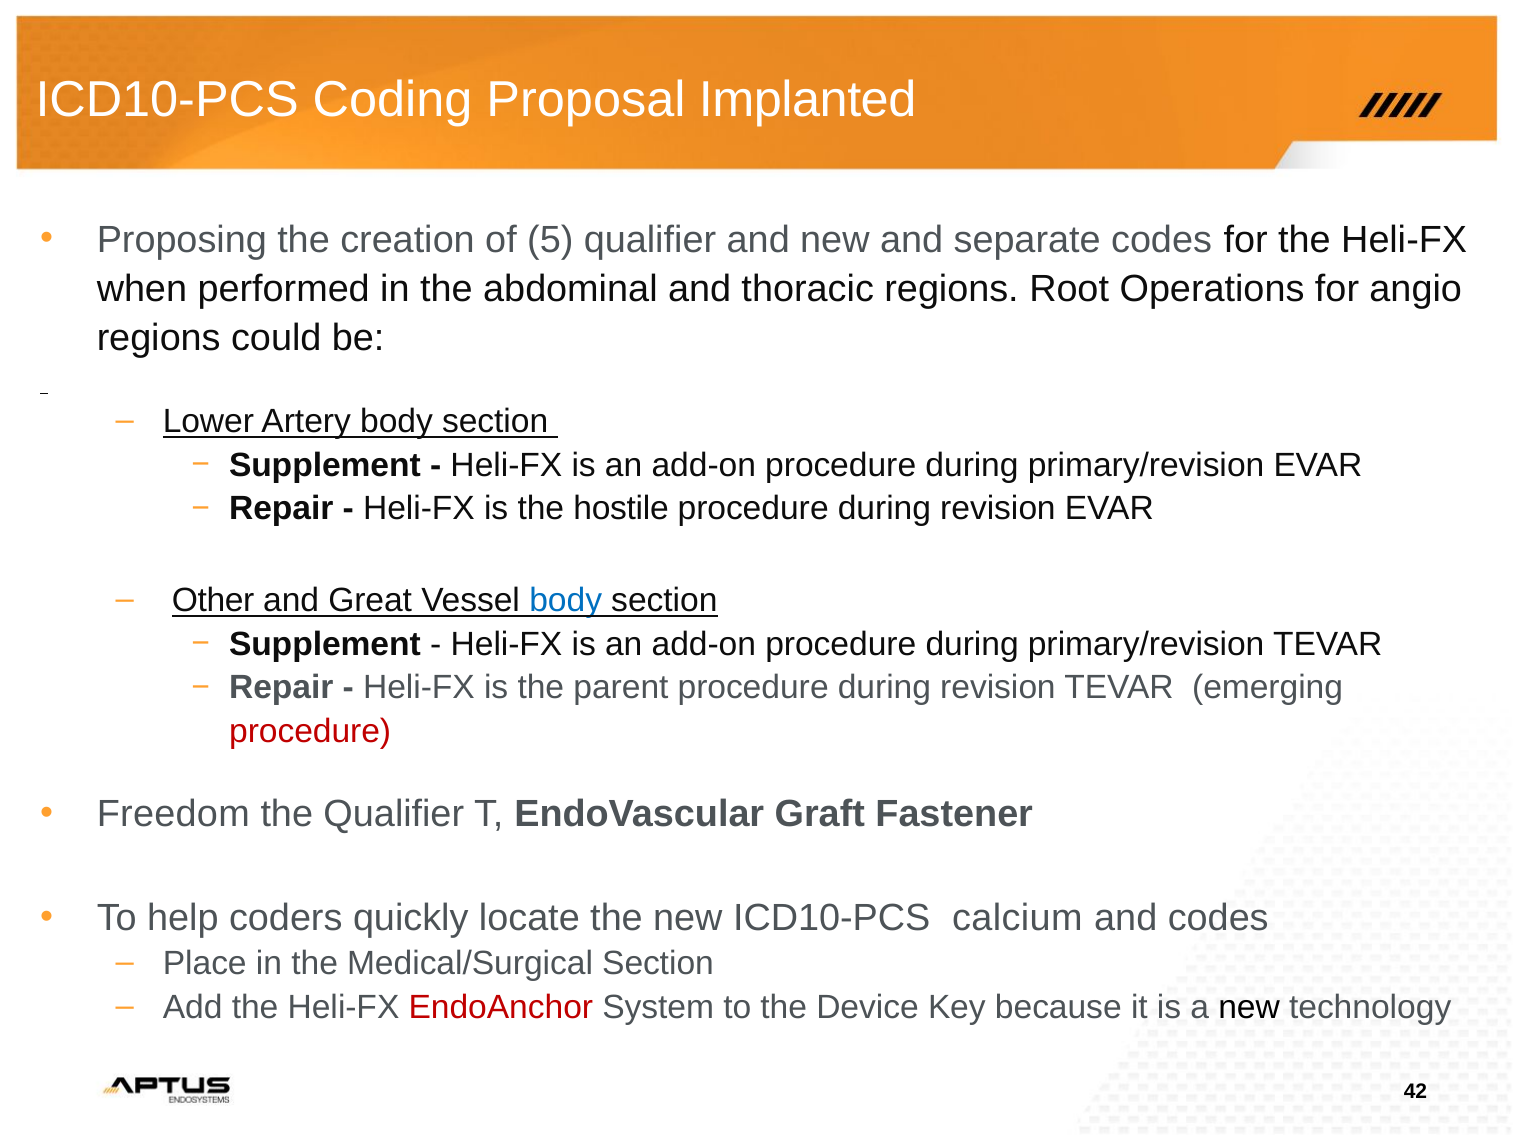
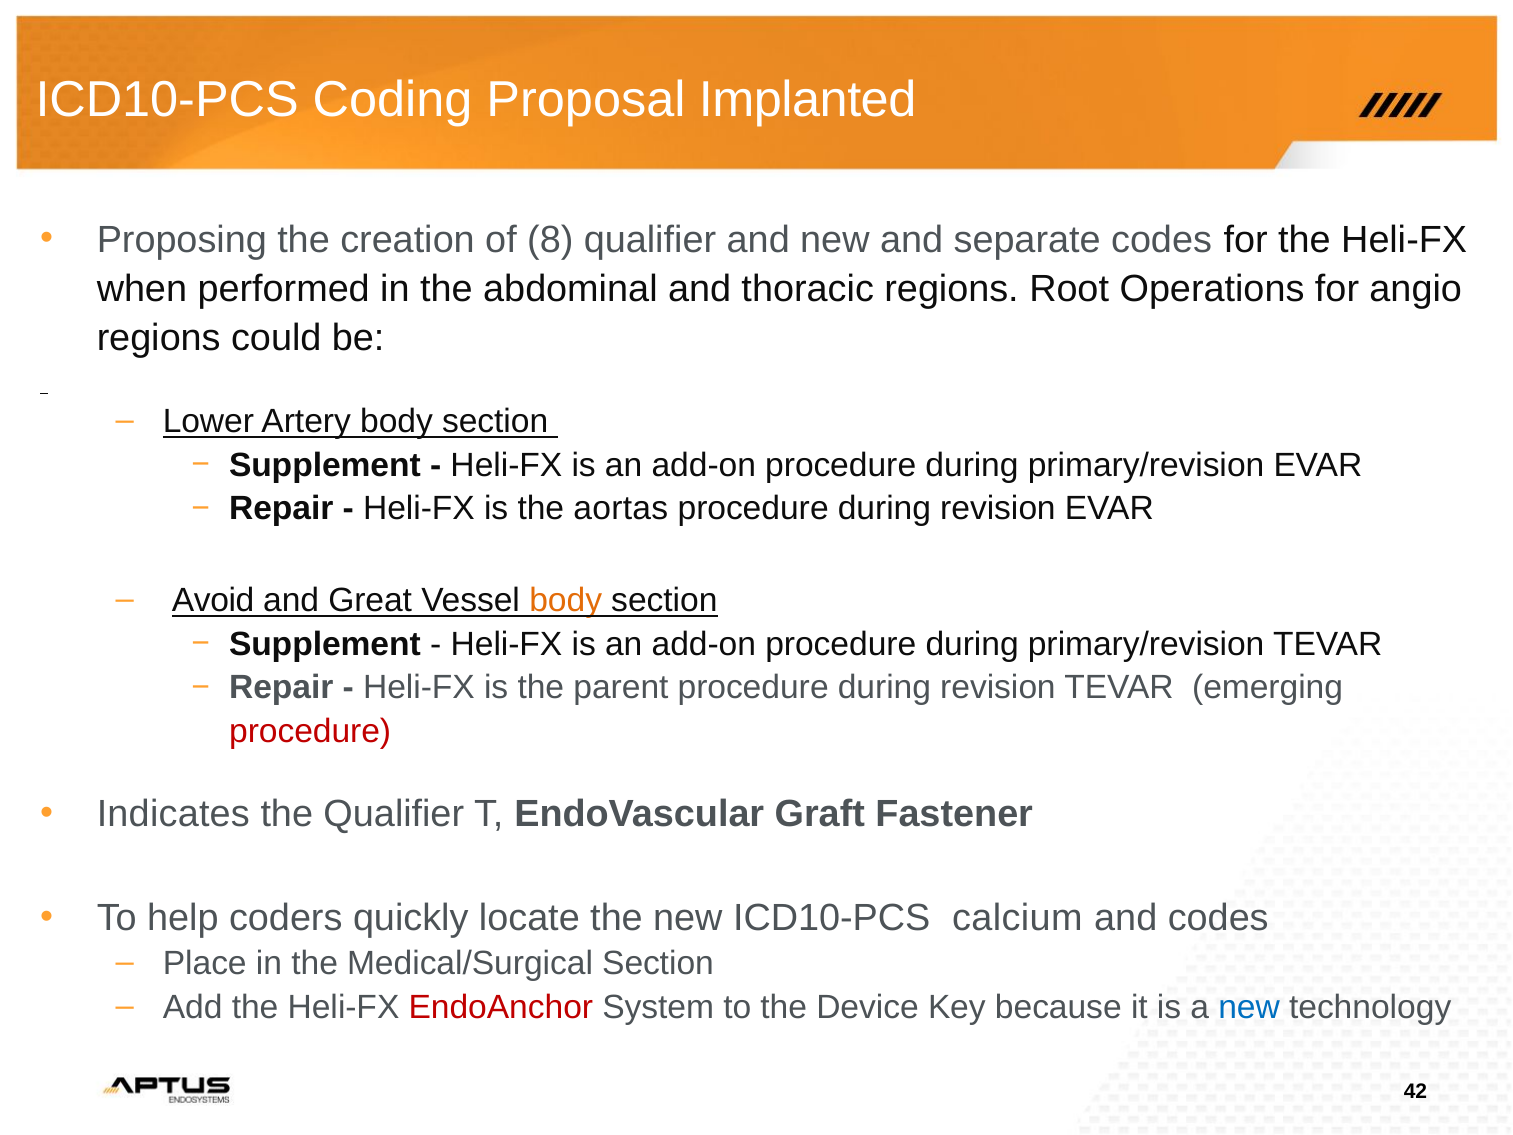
5: 5 -> 8 (550, 240)
hostile: hostile -> aortas (621, 509)
Other: Other -> Avoid (213, 601)
body colour: blue -> orange (566, 601)
Freedom: Freedom -> Indicates (173, 814)
new colour: black -> blue (1249, 1007)
